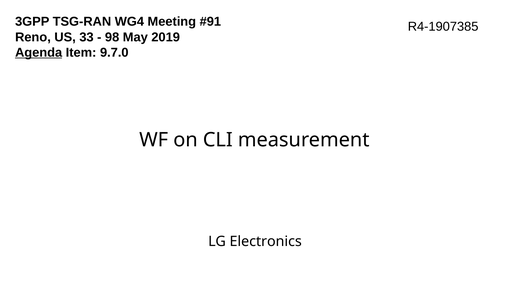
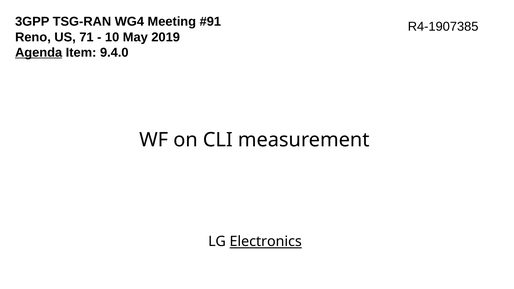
33: 33 -> 71 (86, 37)
98: 98 -> 10 (112, 37)
9.7.0: 9.7.0 -> 9.4.0 (114, 53)
Electronics underline: none -> present (266, 242)
